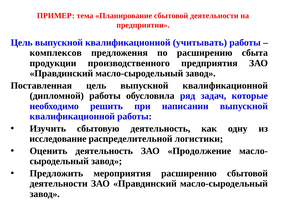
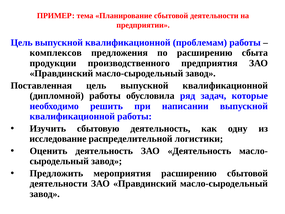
учитывать: учитывать -> проблемам (200, 43)
ЗАО Продолжение: Продолжение -> Деятельность (199, 151)
